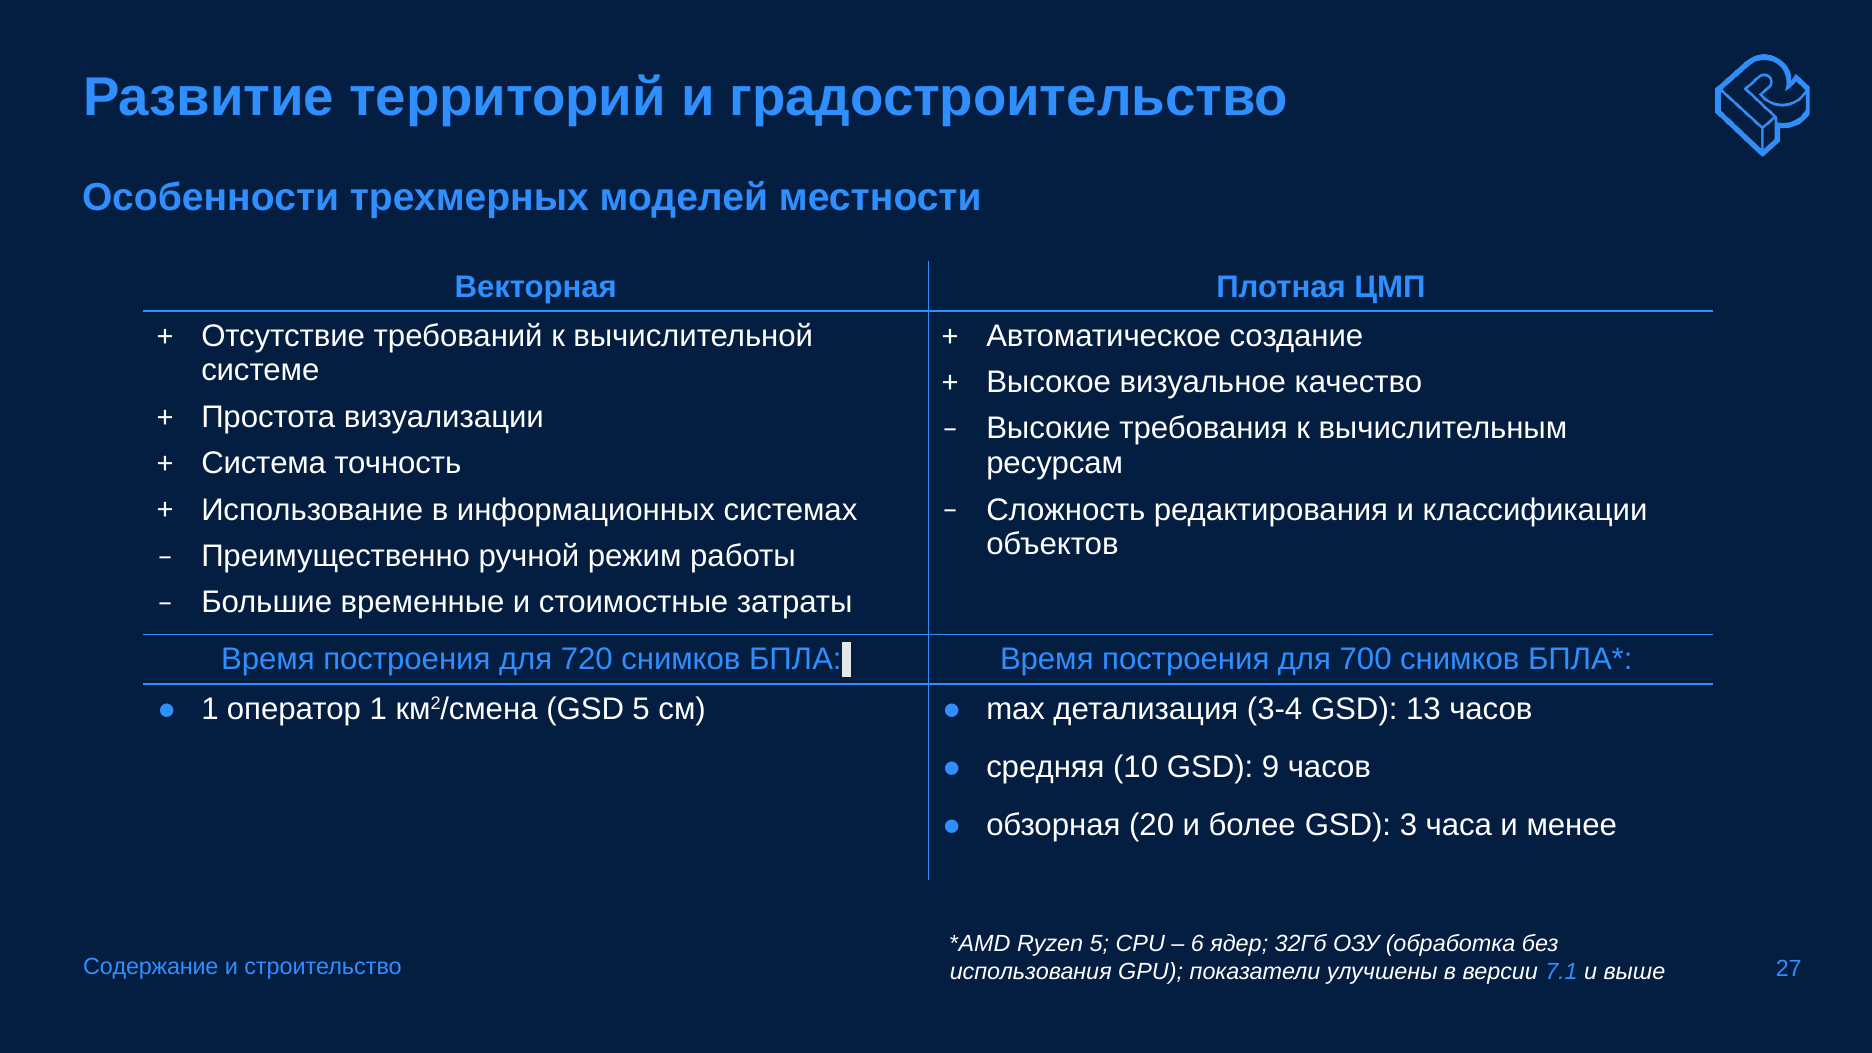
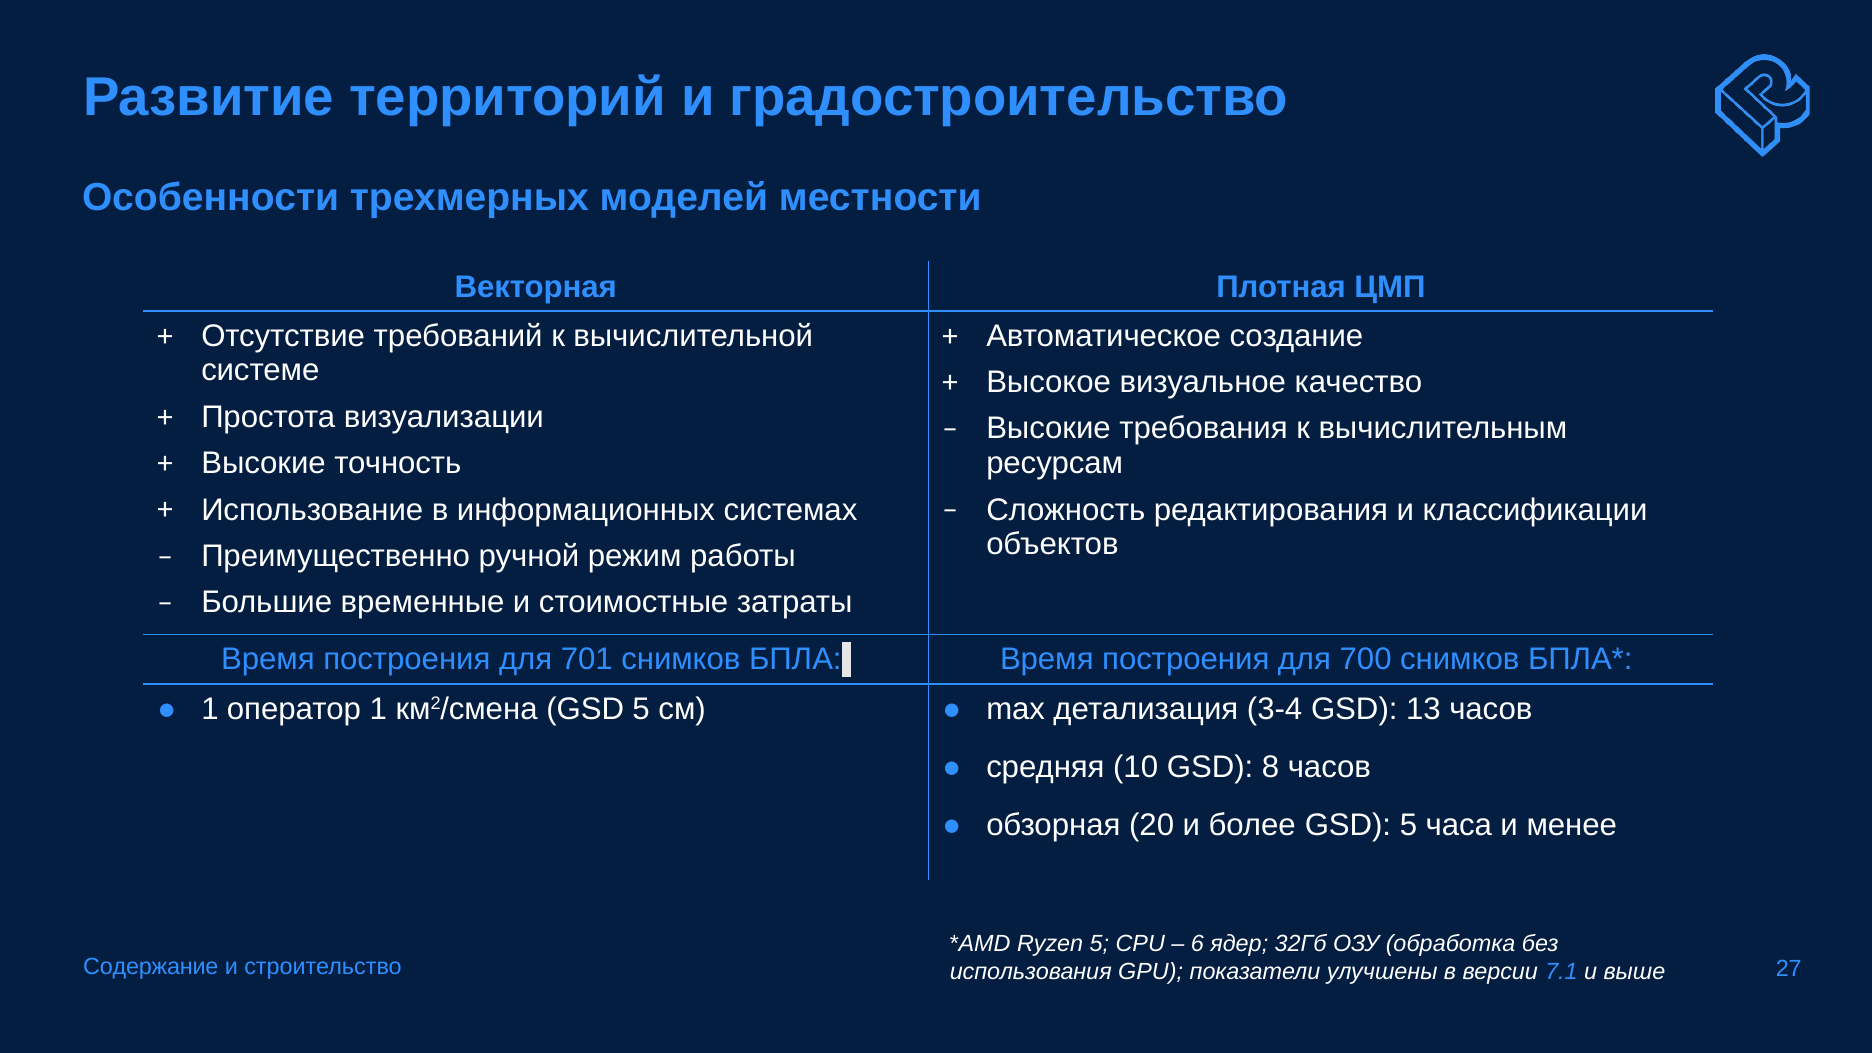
Система: Система -> Высокие (264, 463)
720: 720 -> 701 (587, 660)
9: 9 -> 8 (1271, 767)
более GSD 3: 3 -> 5 (1408, 825)
